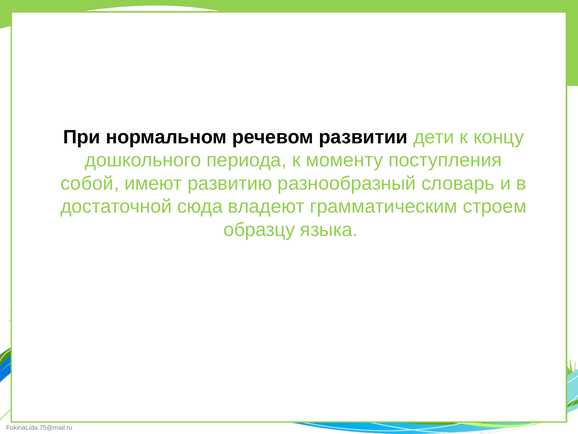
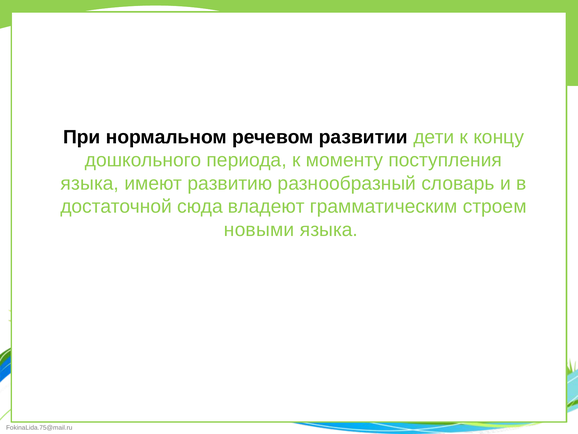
собой: собой -> языка (90, 183)
образцу: образцу -> новыми (259, 229)
